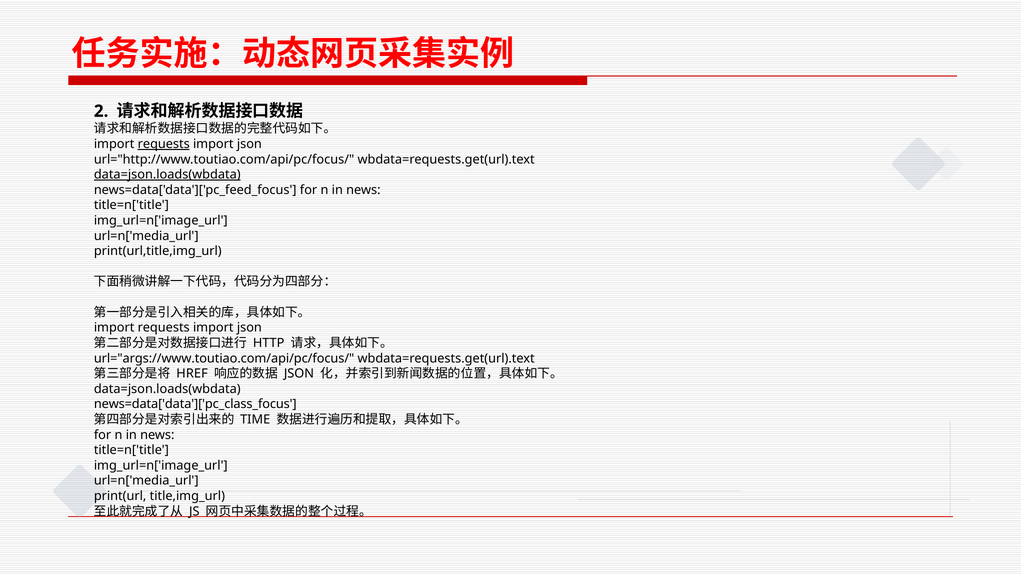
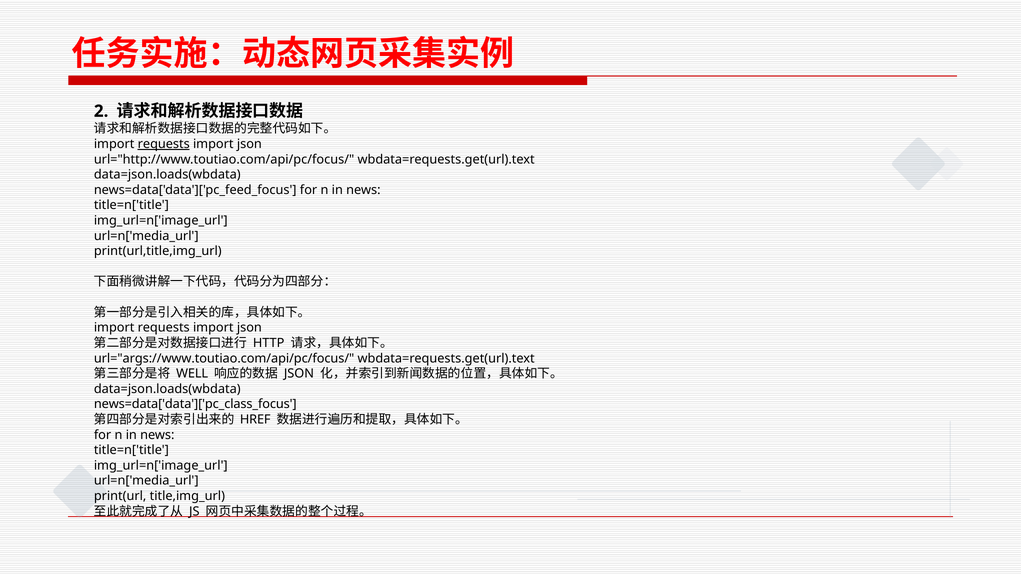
data=json.loads(wbdata underline: present -> none (167, 175)
HREF: HREF -> WELL (192, 374)
TIME: TIME -> HREF (255, 420)
